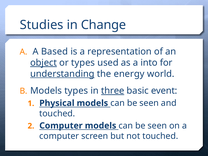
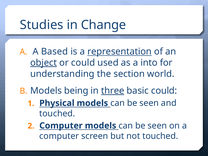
representation underline: none -> present (120, 52)
or types: types -> could (83, 63)
understanding underline: present -> none (62, 74)
energy: energy -> section (129, 74)
Models types: types -> being (76, 91)
basic event: event -> could (164, 91)
